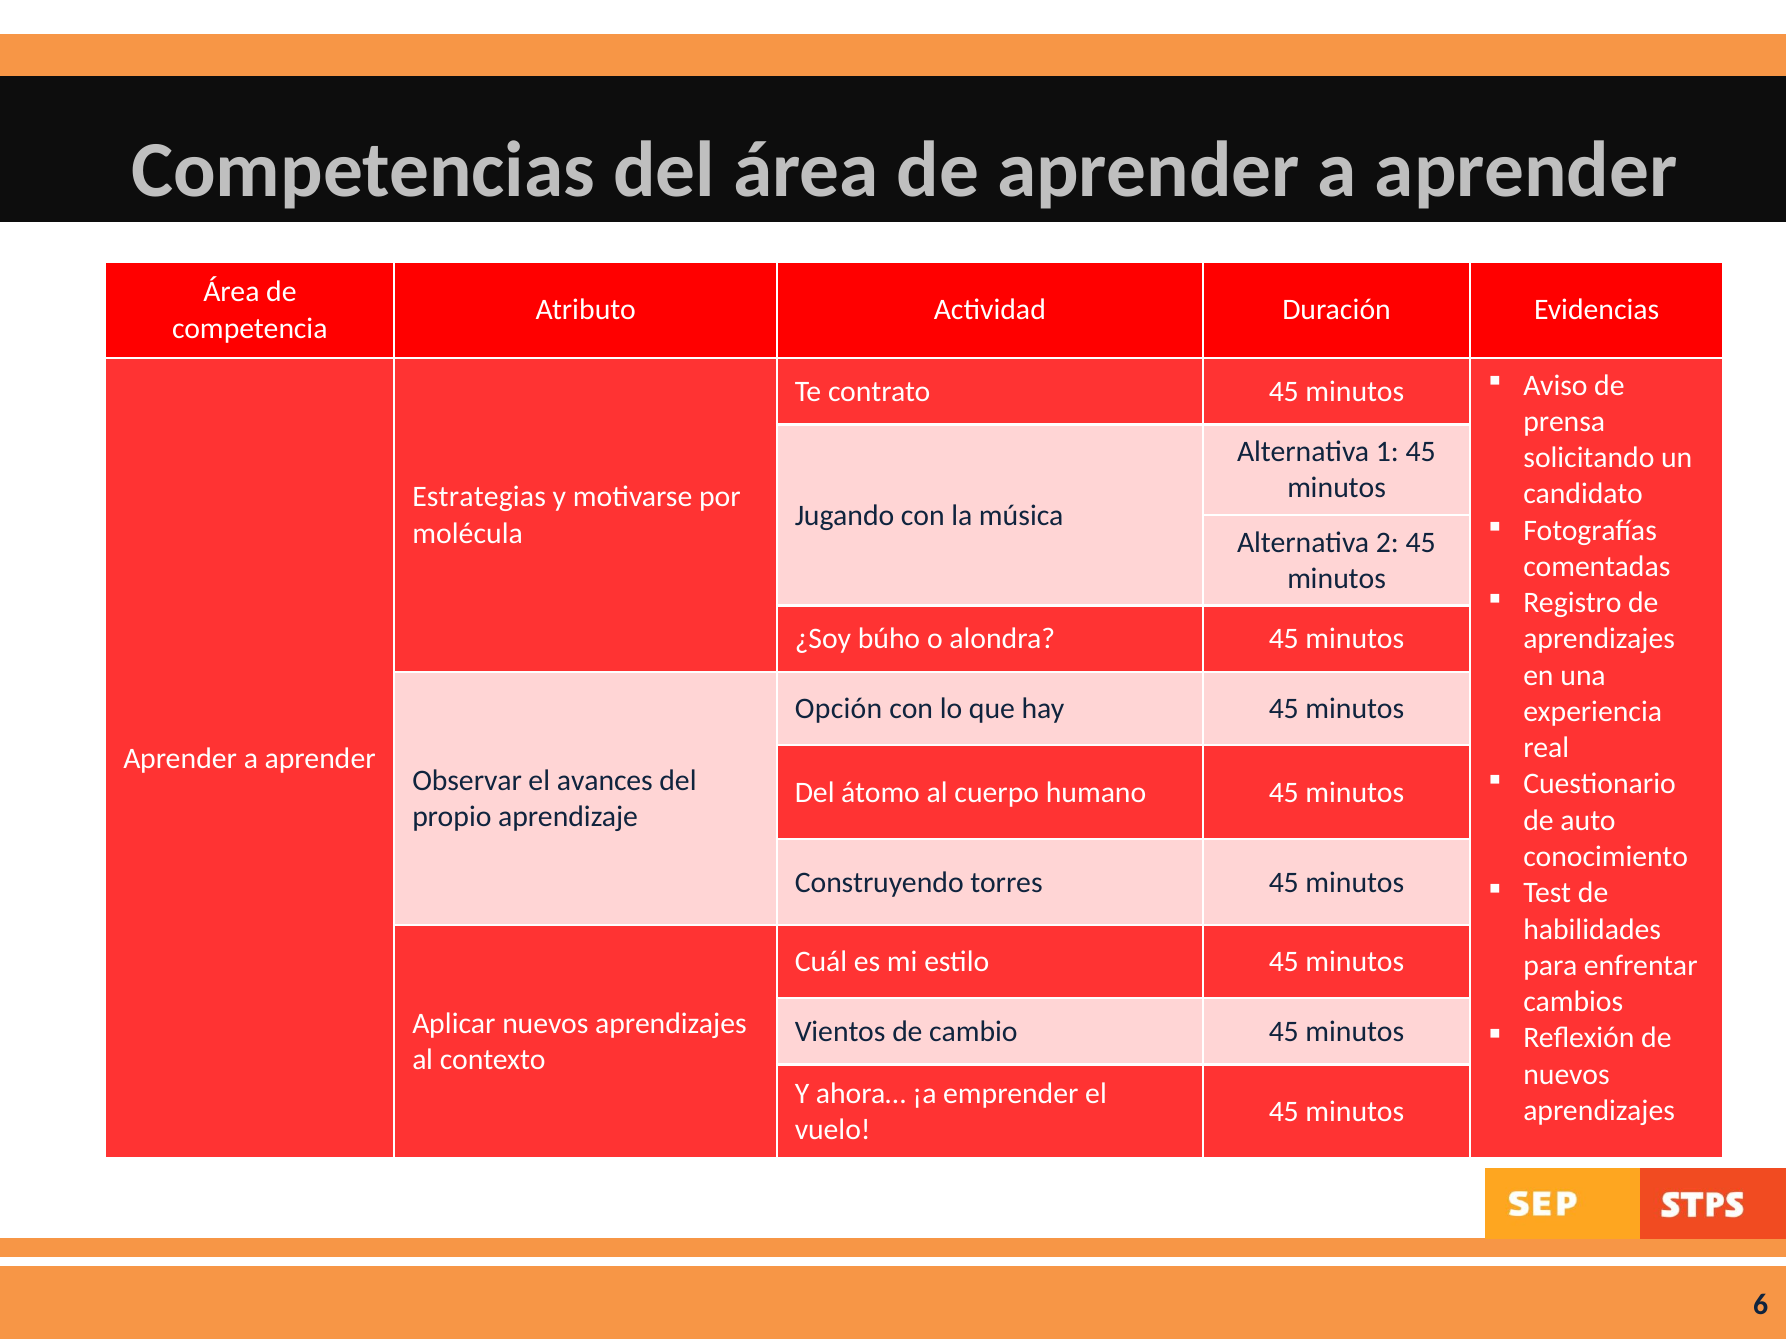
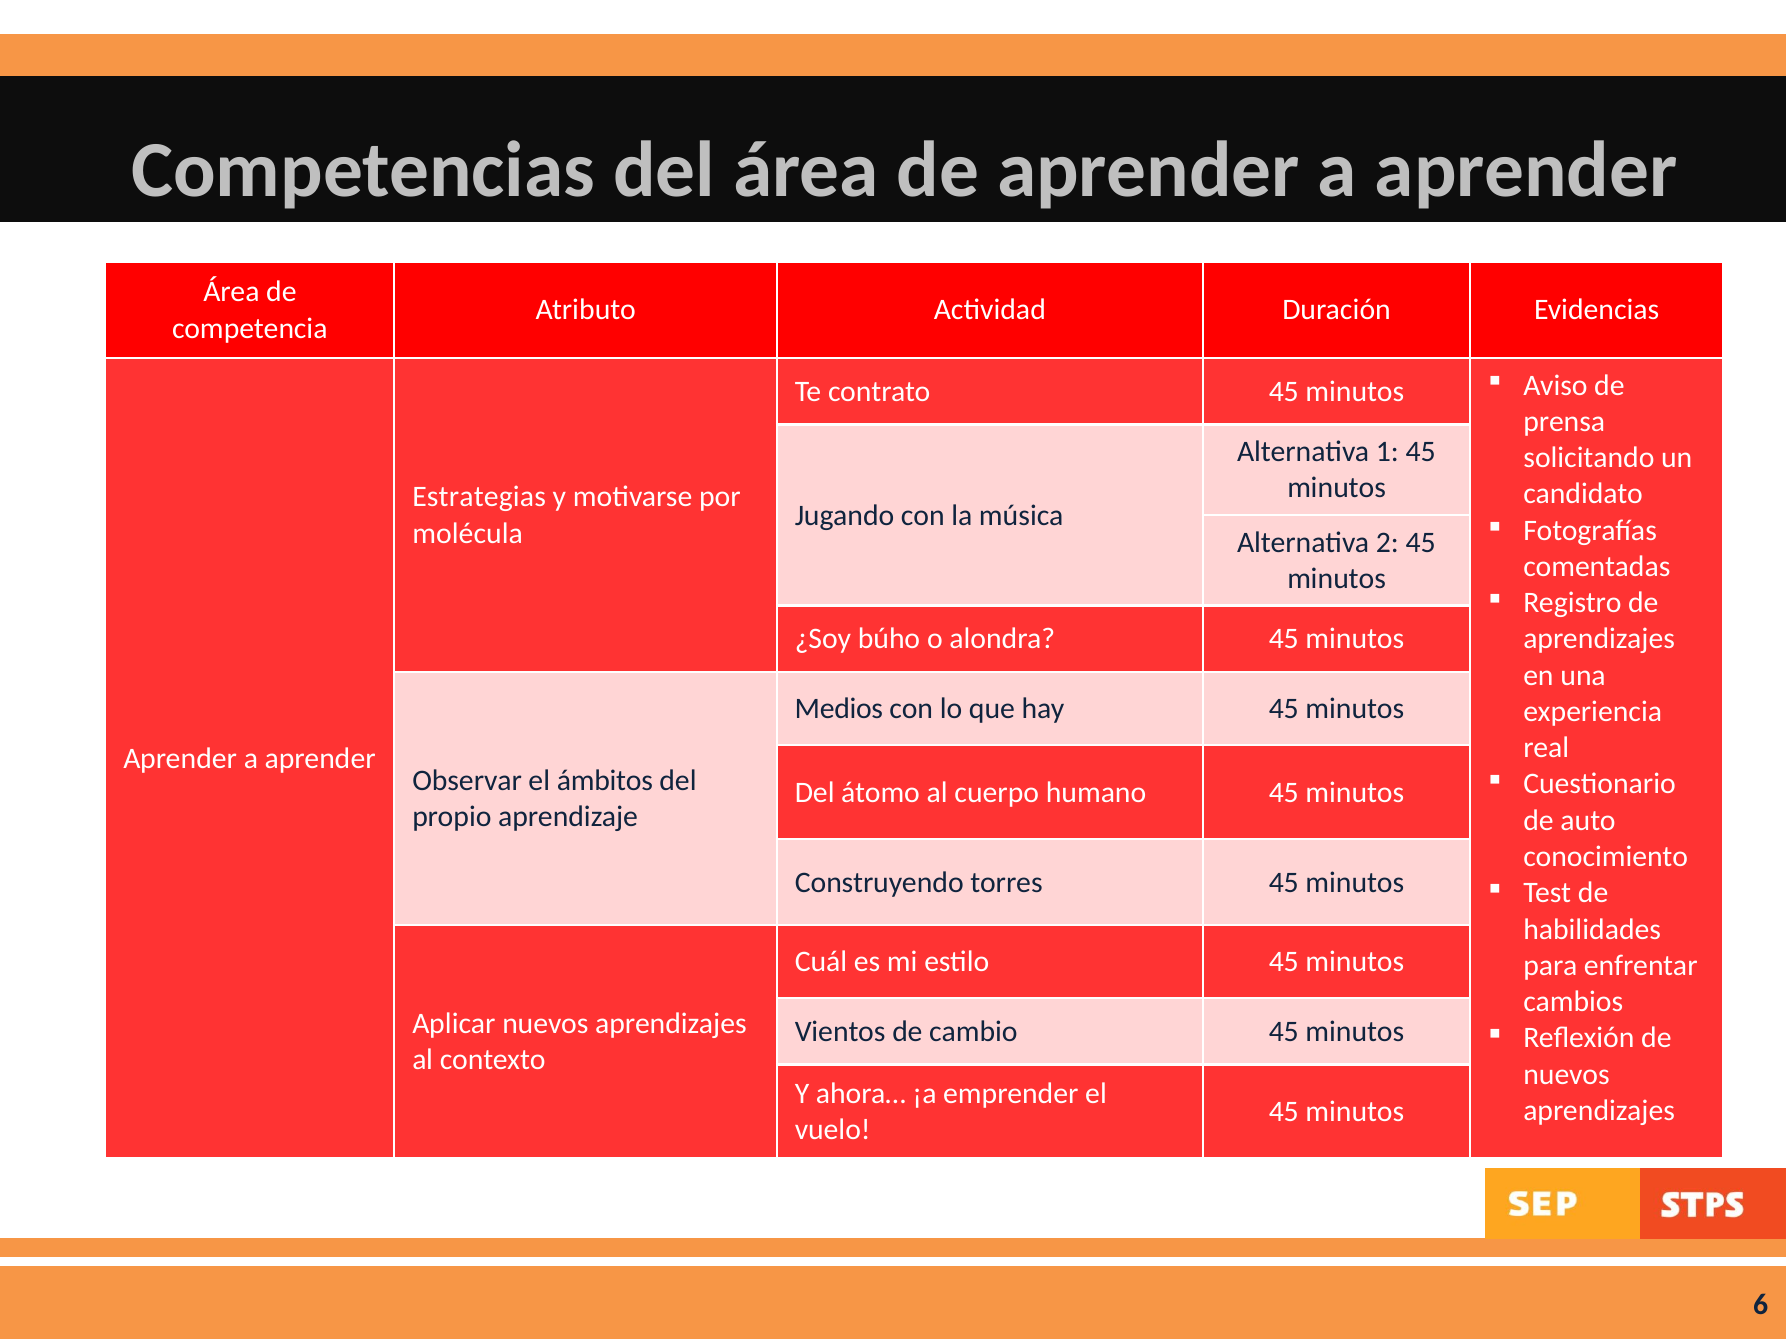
Opción: Opción -> Medios (839, 709)
avances: avances -> ámbitos (605, 781)
